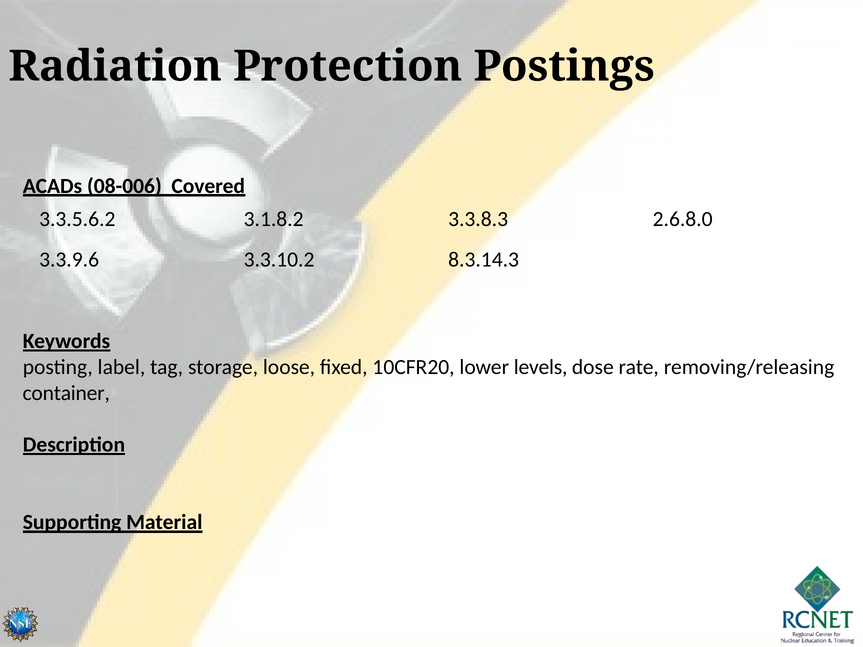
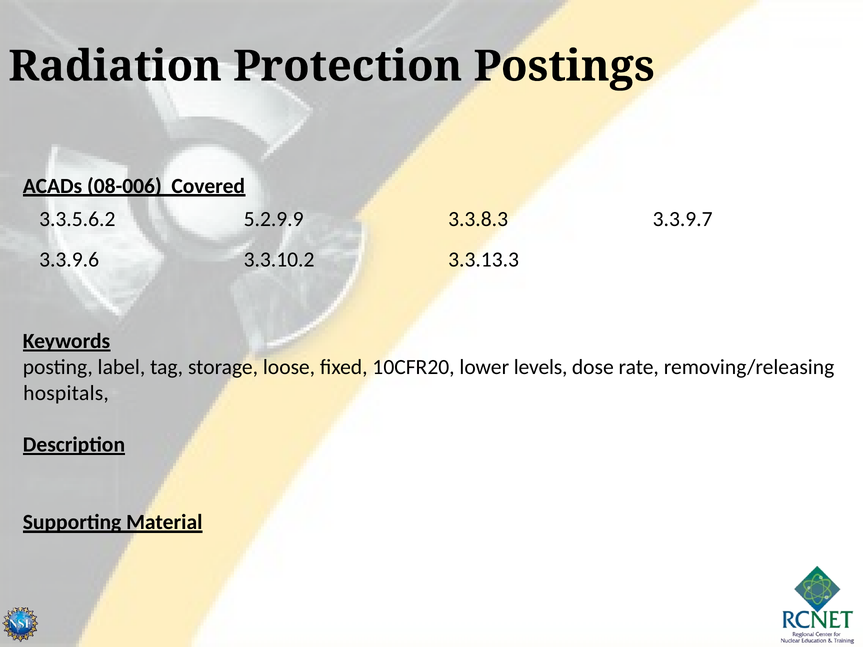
3.1.8.2: 3.1.8.2 -> 5.2.9.9 (274, 219)
2.6.8.0: 2.6.8.0 -> 3.3.9.7 (683, 219)
8.3.14.3: 8.3.14.3 -> 3.3.13.3 (484, 260)
container: container -> hospitals (66, 393)
